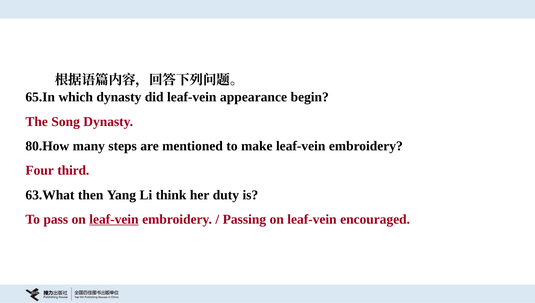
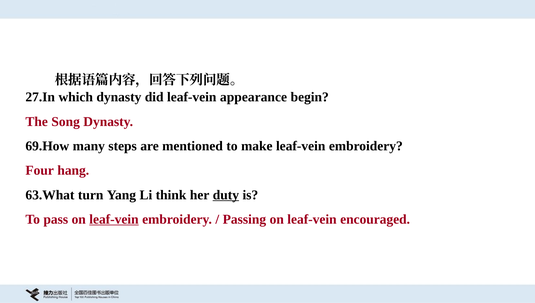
65.In: 65.In -> 27.In (40, 97)
80.How: 80.How -> 69.How (47, 146)
third: third -> hang (73, 170)
then: then -> turn (91, 195)
duty underline: none -> present (226, 195)
